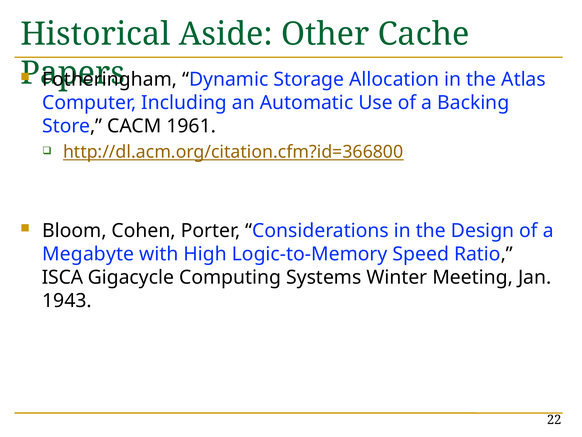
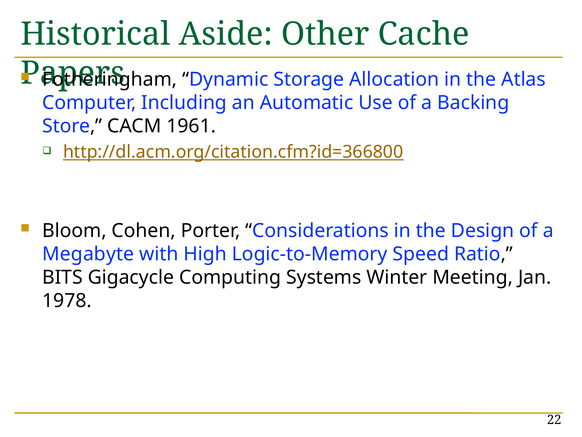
ISCA: ISCA -> BITS (62, 277)
1943: 1943 -> 1978 (67, 300)
